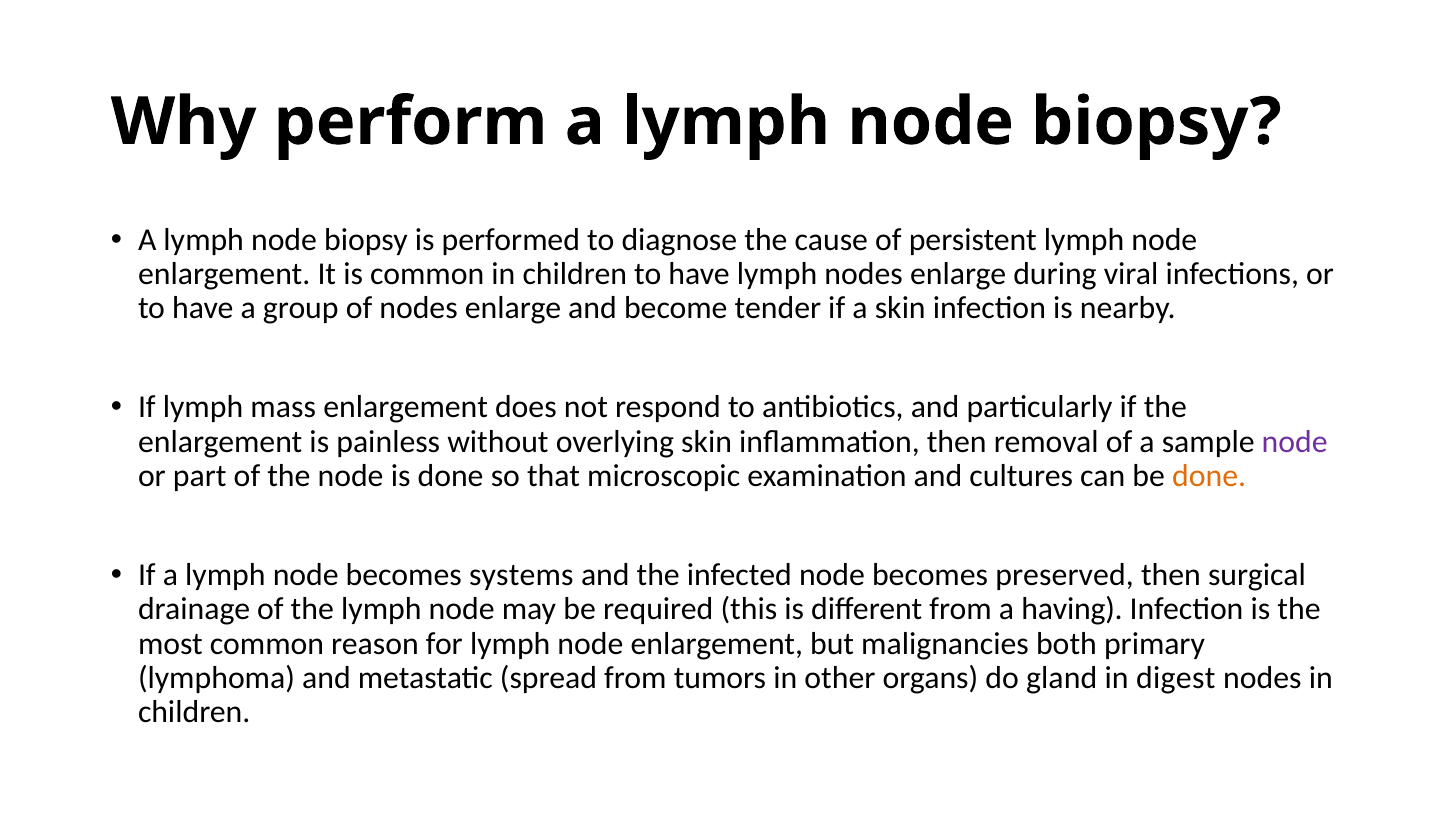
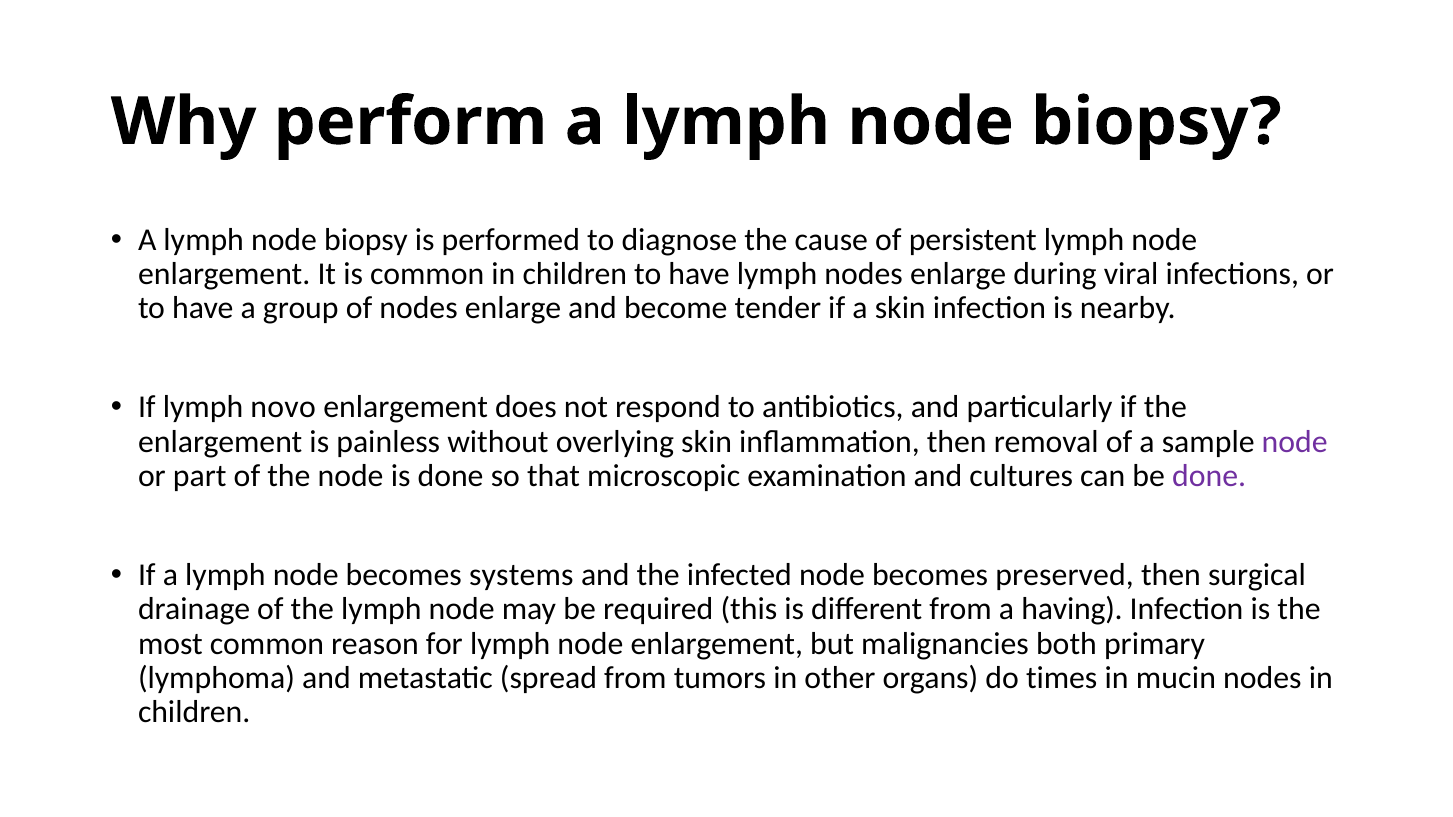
mass: mass -> novo (283, 408)
done colour: orange -> purple (1209, 476)
gland: gland -> times (1062, 678)
digest: digest -> mucin (1176, 678)
